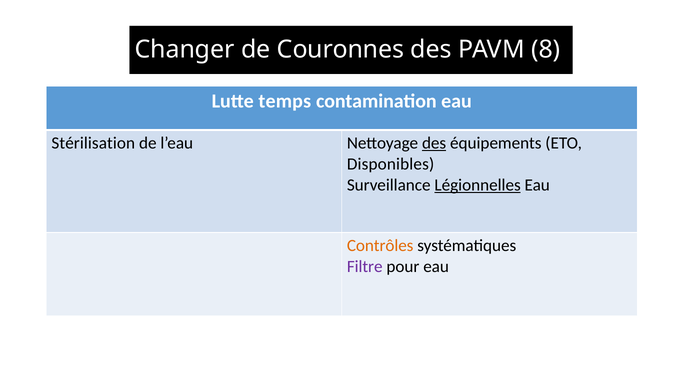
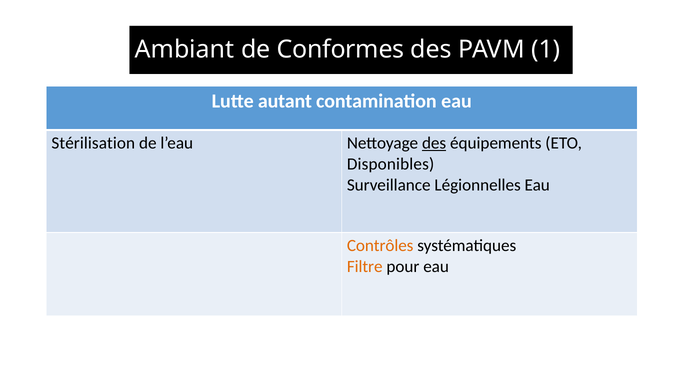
Changer: Changer -> Ambiant (185, 50)
Couronnes: Couronnes -> Conformes (340, 50)
8: 8 -> 1 (546, 50)
temps: temps -> autant (285, 101)
Légionnelles underline: present -> none (478, 185)
Filtre colour: purple -> orange (365, 267)
